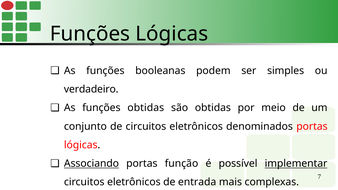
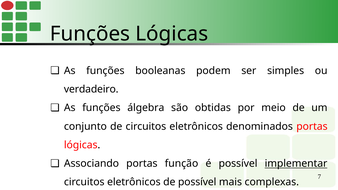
funções obtidas: obtidas -> álgebra (146, 108)
Associando underline: present -> none (91, 164)
eletrônicos de entrada: entrada -> possível (197, 182)
